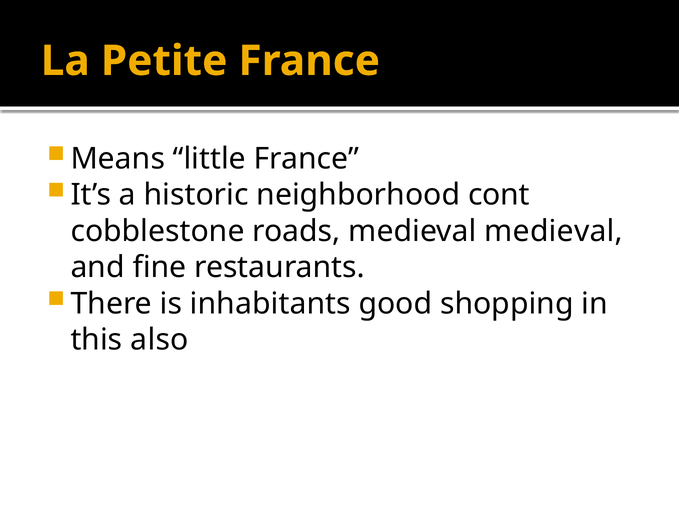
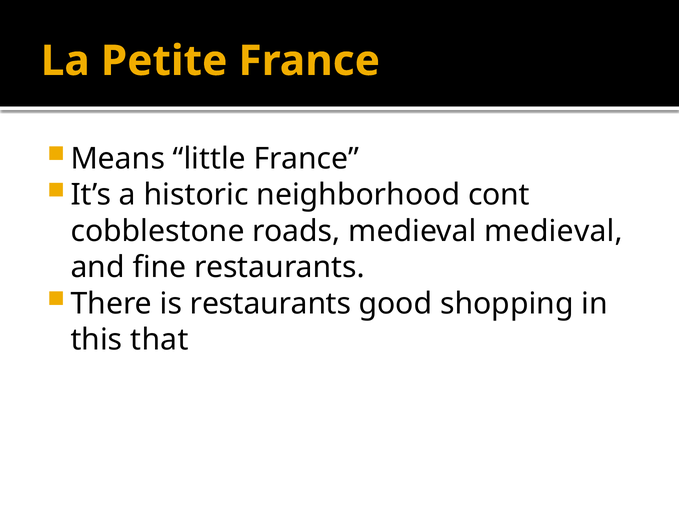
is inhabitants: inhabitants -> restaurants (270, 304)
also: also -> that (159, 340)
